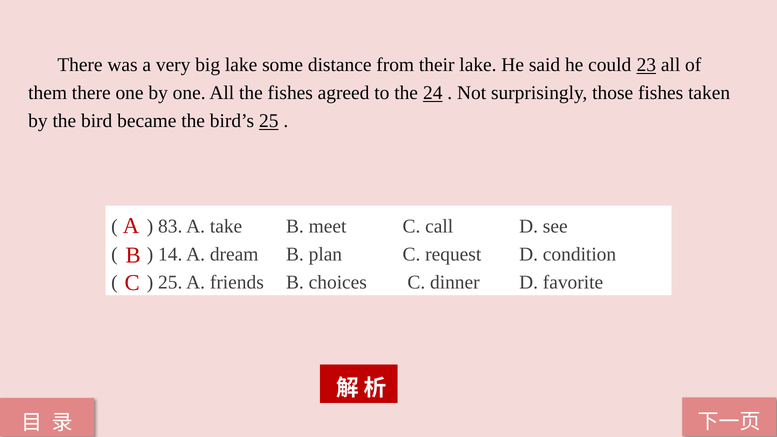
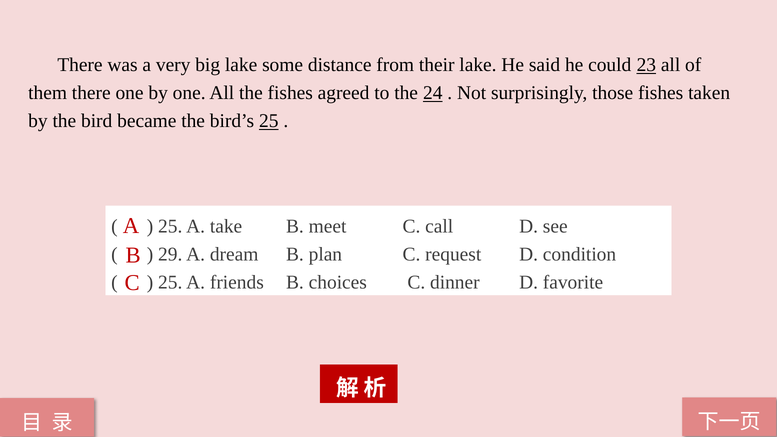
83: 83 -> 25 (170, 226)
14: 14 -> 29 (170, 254)
